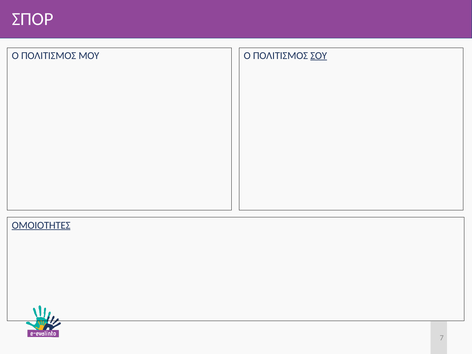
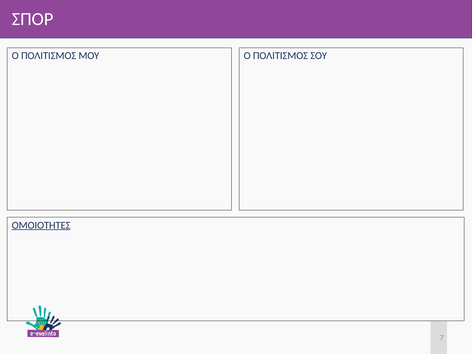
ΣΟΥ underline: present -> none (319, 56)
